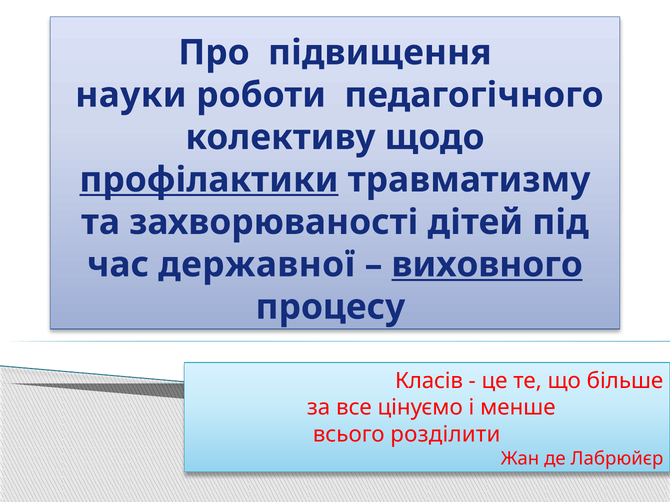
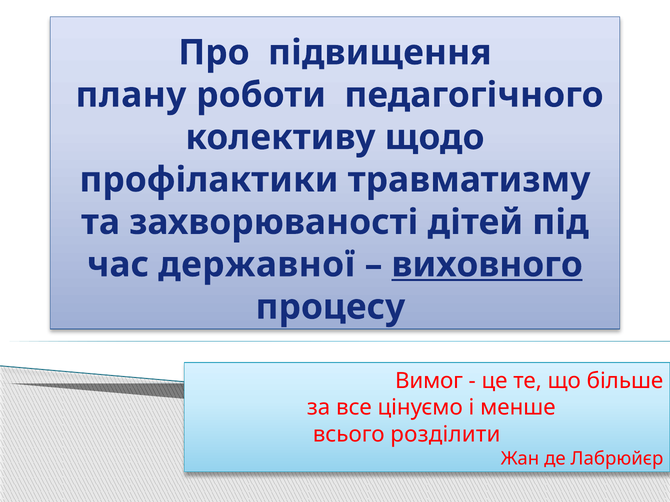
науки: науки -> плану (131, 95)
профілактики underline: present -> none (209, 180)
Класів: Класів -> Вимог (429, 381)
